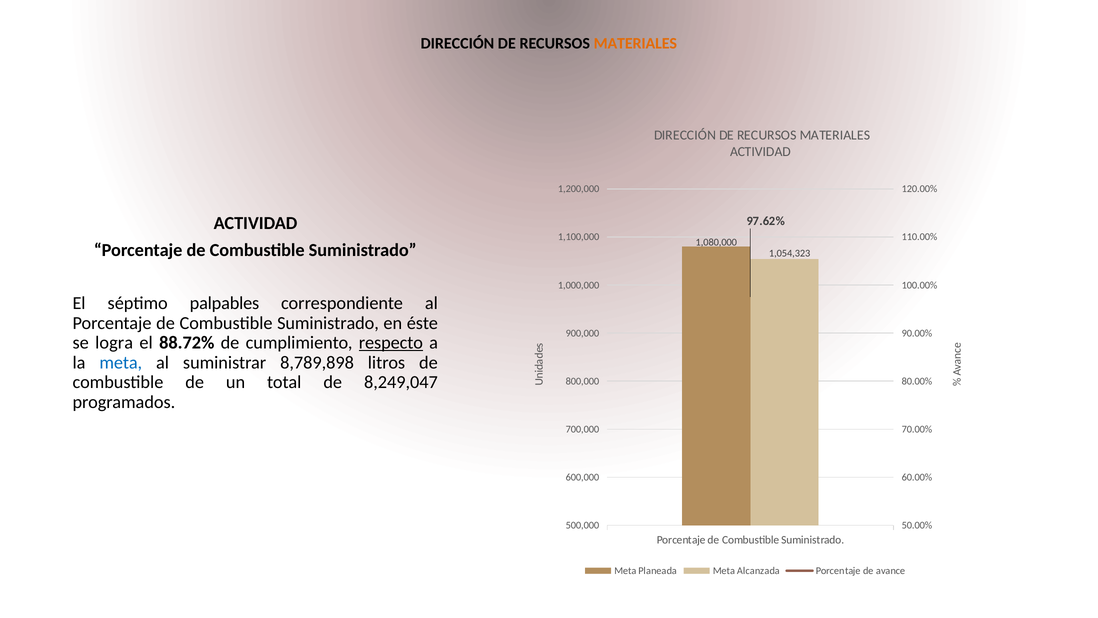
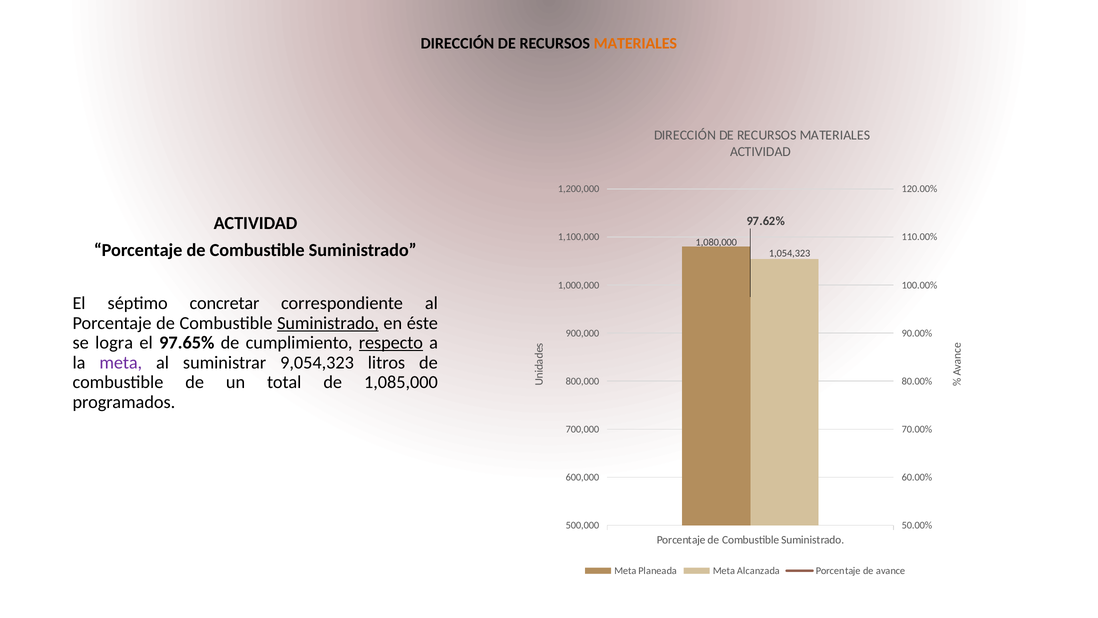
palpables: palpables -> concretar (224, 303)
Suministrado underline: none -> present (328, 323)
88.72%: 88.72% -> 97.65% (187, 343)
meta colour: blue -> purple (121, 362)
8,789,898: 8,789,898 -> 9,054,323 (317, 362)
8,249,047: 8,249,047 -> 1,085,000 (401, 382)
